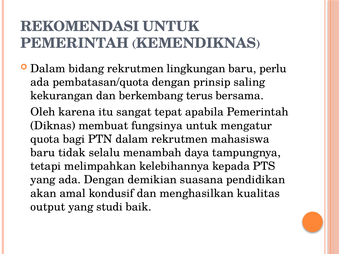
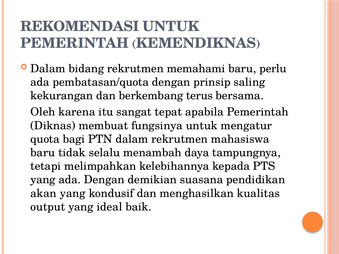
lingkungan: lingkungan -> memahami (196, 69)
akan amal: amal -> yang (73, 193)
studi: studi -> ideal (109, 207)
